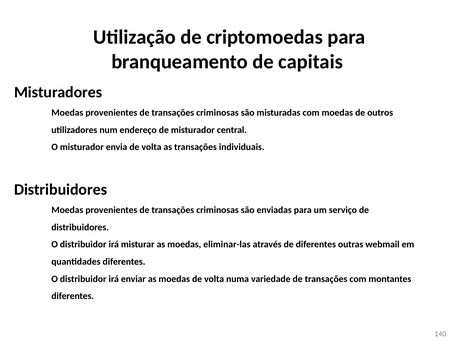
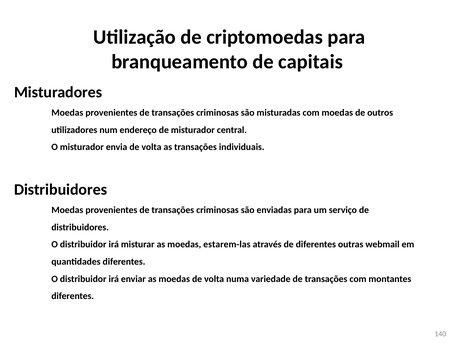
eliminar-las: eliminar-las -> estarem-las (227, 245)
